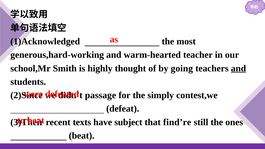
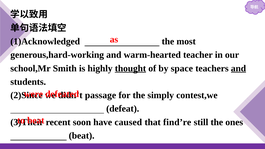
thought underline: none -> present (130, 68)
going: going -> space (182, 68)
texts: texts -> soon (82, 122)
subject: subject -> caused (128, 122)
